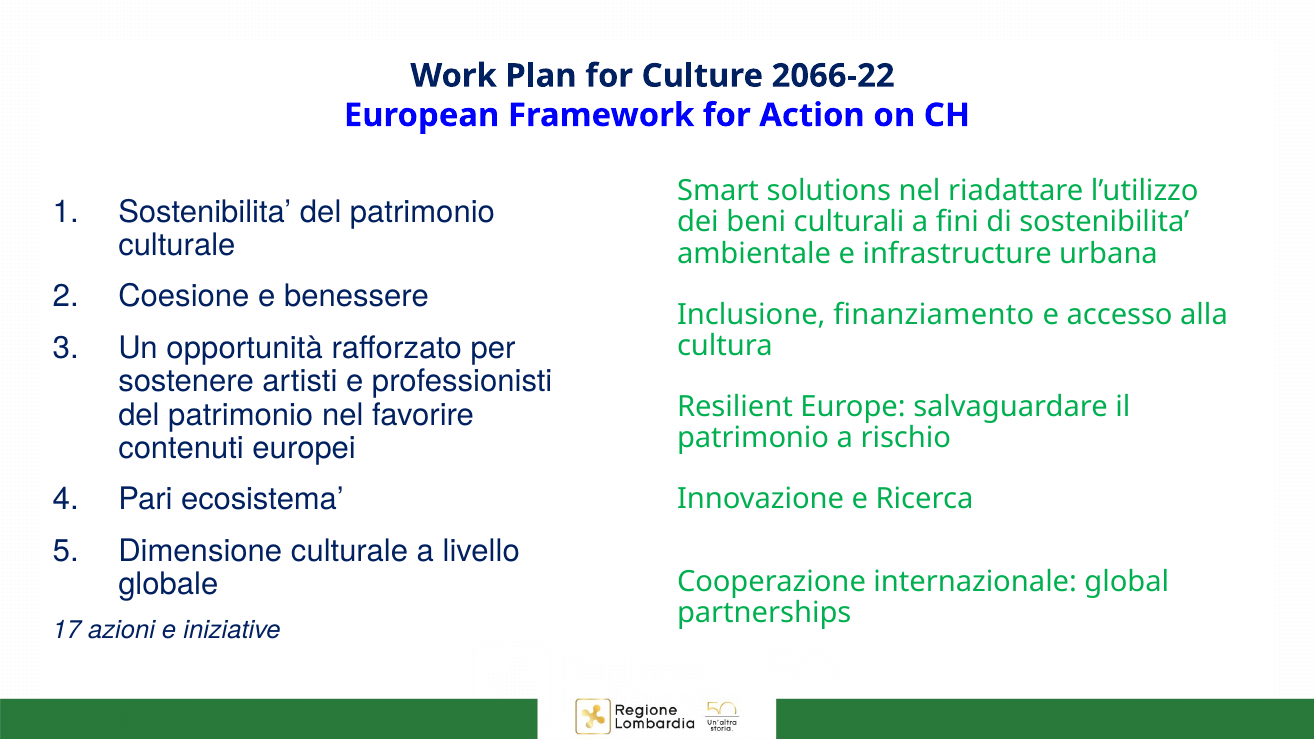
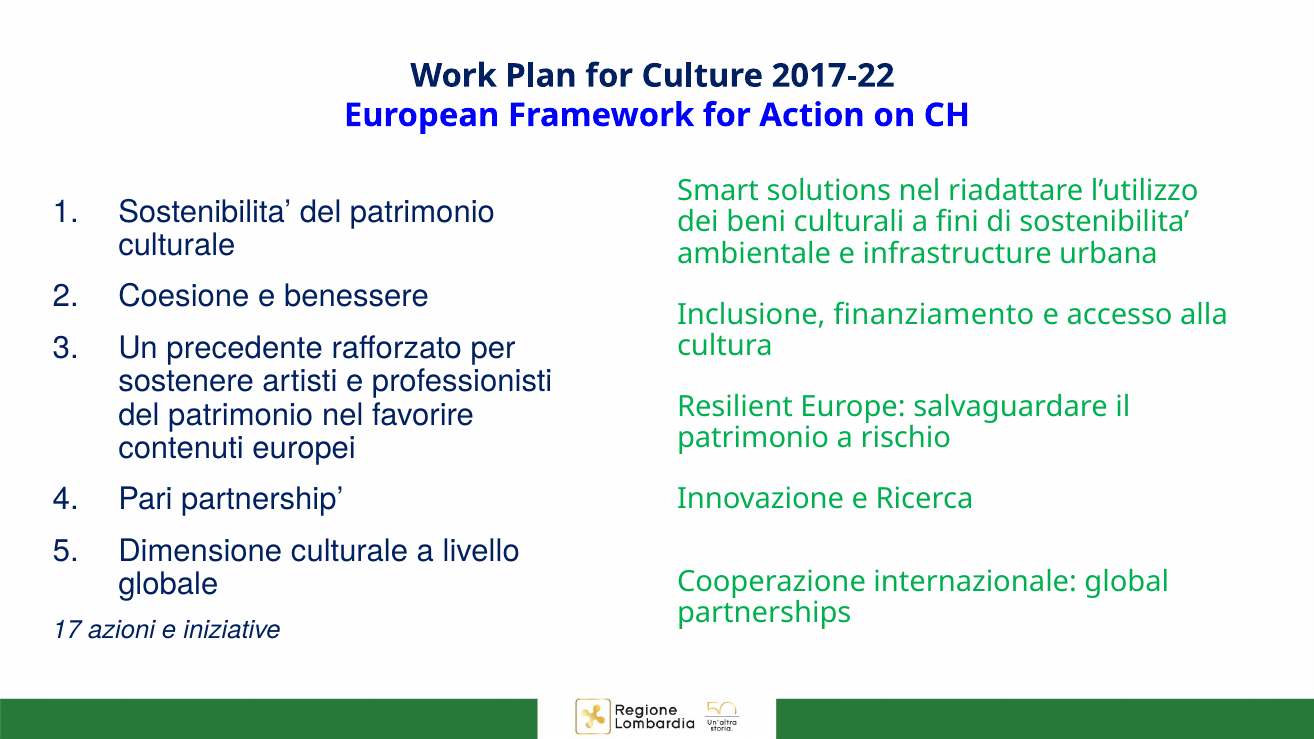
2066-22: 2066-22 -> 2017-22 (833, 76)
opportunità: opportunità -> precedente (245, 348)
ecosistema: ecosistema -> partnership (262, 500)
